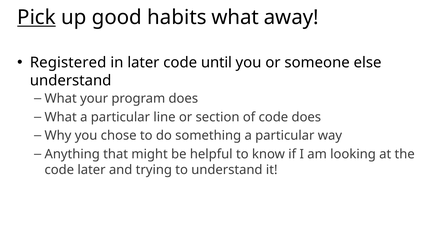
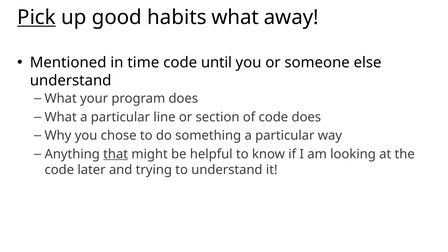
Registered: Registered -> Mentioned (68, 63)
in later: later -> time (143, 63)
that underline: none -> present (116, 154)
